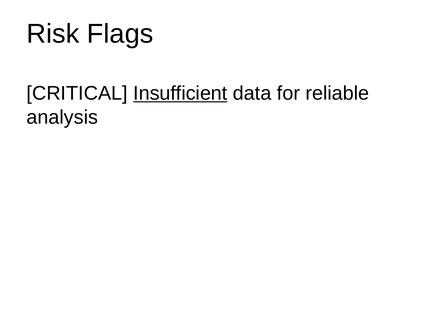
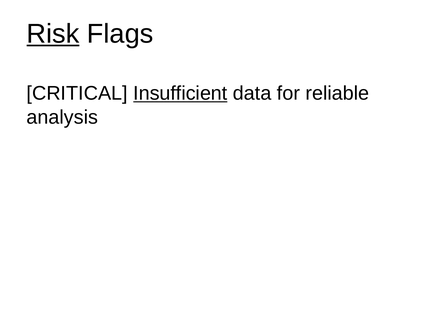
Risk underline: none -> present (53, 34)
